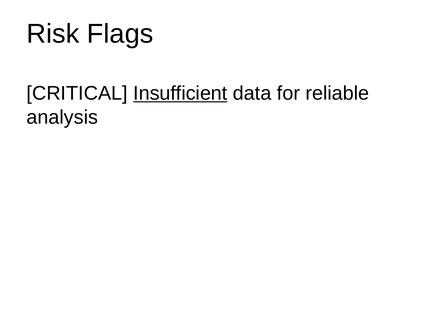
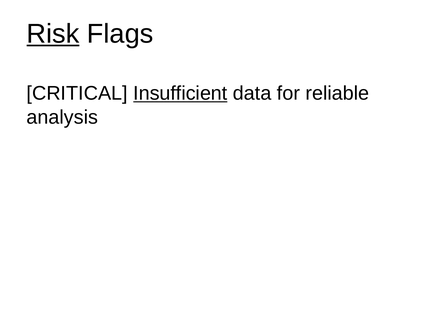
Risk underline: none -> present (53, 34)
